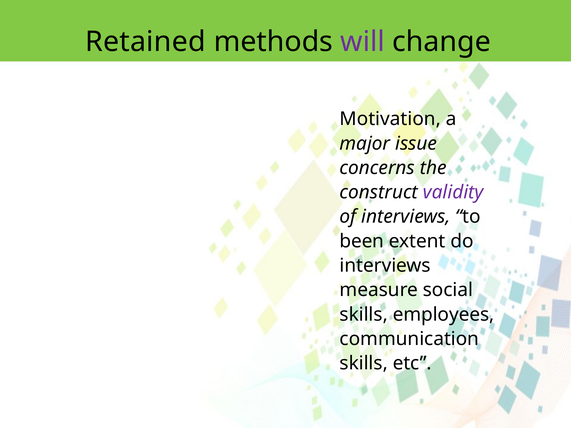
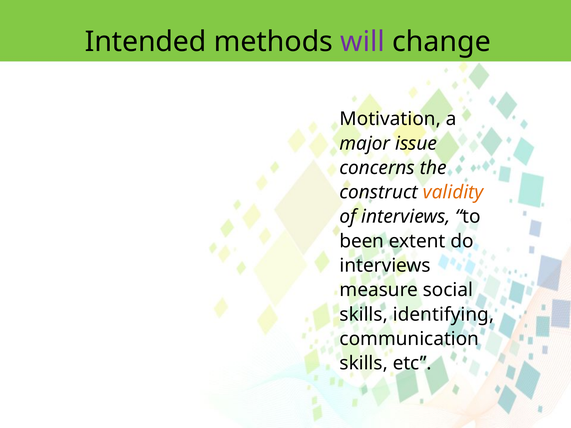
Retained: Retained -> Intended (146, 42)
validity colour: purple -> orange (453, 192)
employees: employees -> identifying (443, 315)
